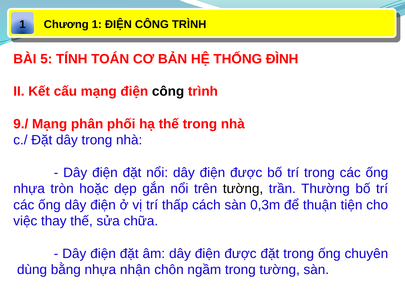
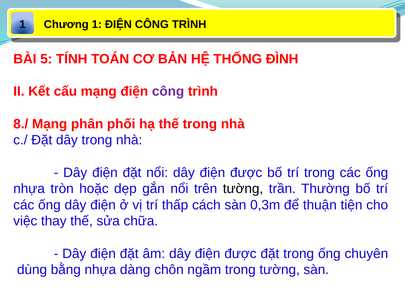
công colour: black -> purple (168, 91)
9./: 9./ -> 8./ (21, 124)
nhận: nhận -> dàng (135, 270)
